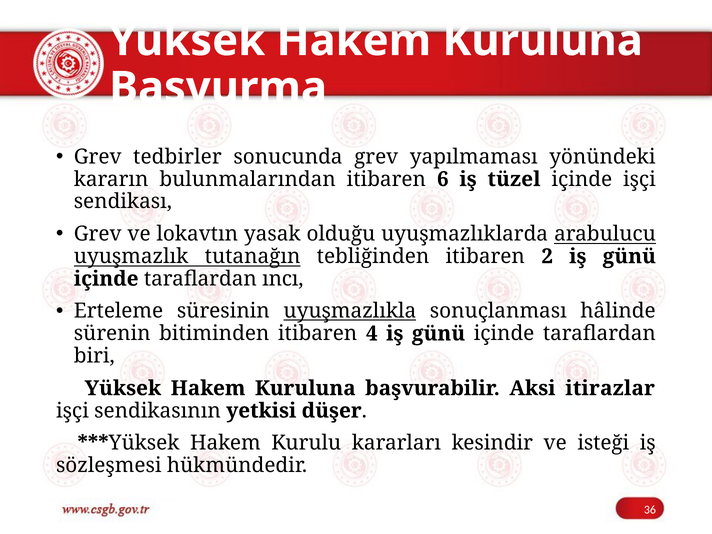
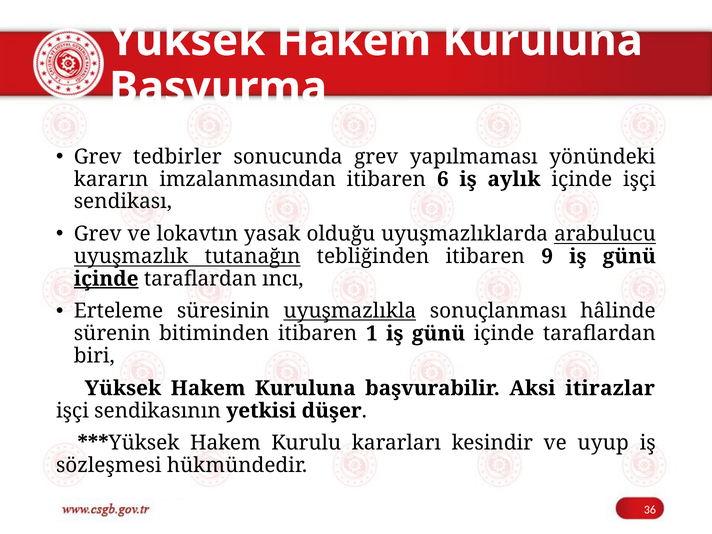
bulunmalarından: bulunmalarından -> imzalanmasından (248, 179)
tüzel: tüzel -> aylık (514, 179)
2: 2 -> 9 (547, 256)
içinde underline: none -> present (106, 279)
4: 4 -> 1 (372, 334)
isteği: isteği -> uyup (603, 443)
